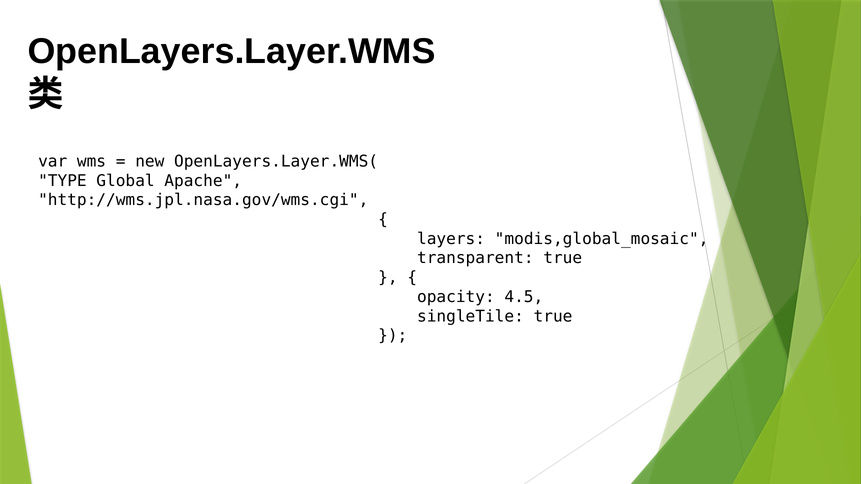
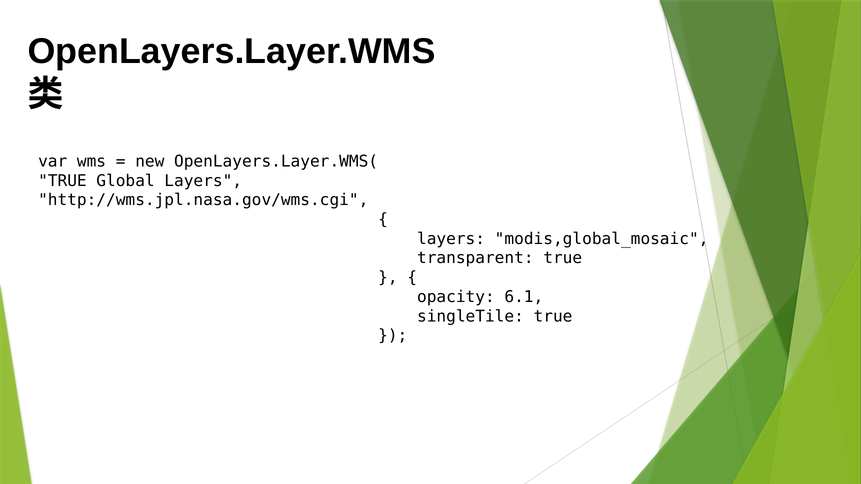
TYPE: TYPE -> TRUE (62, 181)
Global Apache: Apache -> Layers (203, 181)
4.5: 4.5 -> 6.1 (524, 297)
